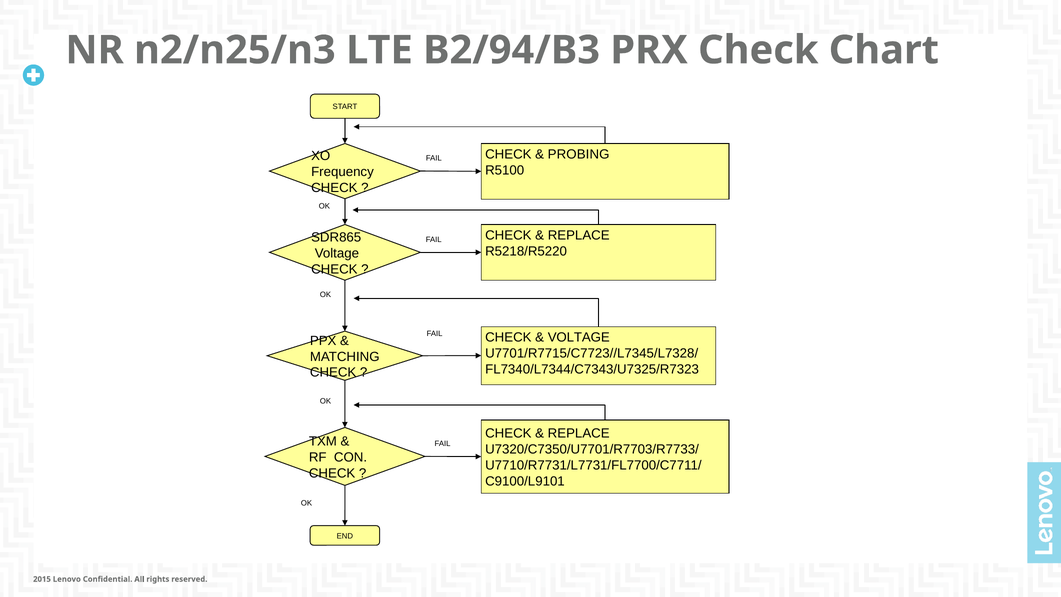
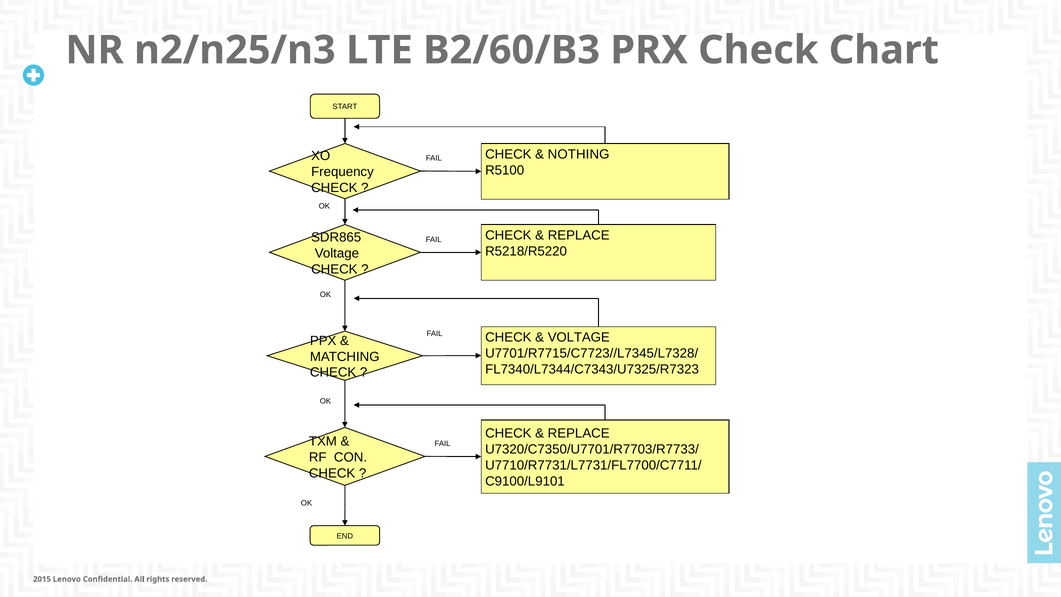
B2/94/B3: B2/94/B3 -> B2/60/B3 (512, 50)
PROBING: PROBING -> NOTHING (579, 154)
